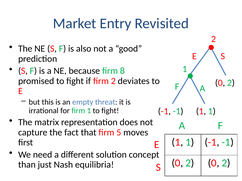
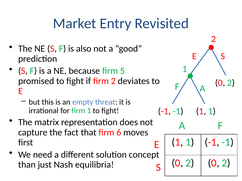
8: 8 -> 5 (122, 71)
5: 5 -> 6 (119, 133)
